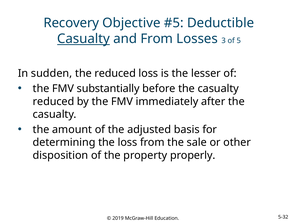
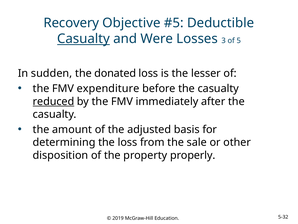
and From: From -> Were (157, 39)
the reduced: reduced -> donated (115, 73)
substantially: substantially -> expenditure (108, 88)
reduced underline: none -> present (54, 101)
